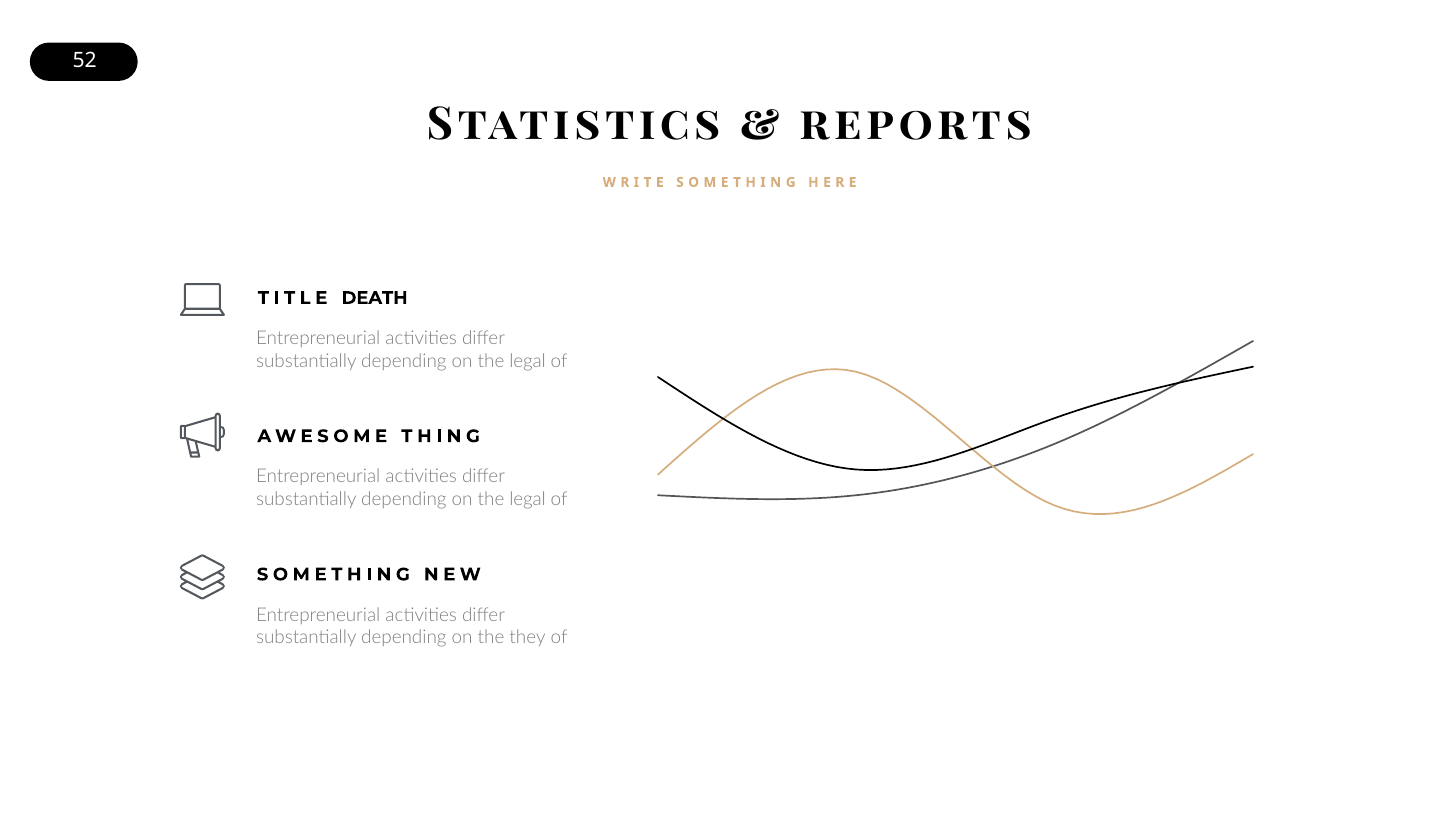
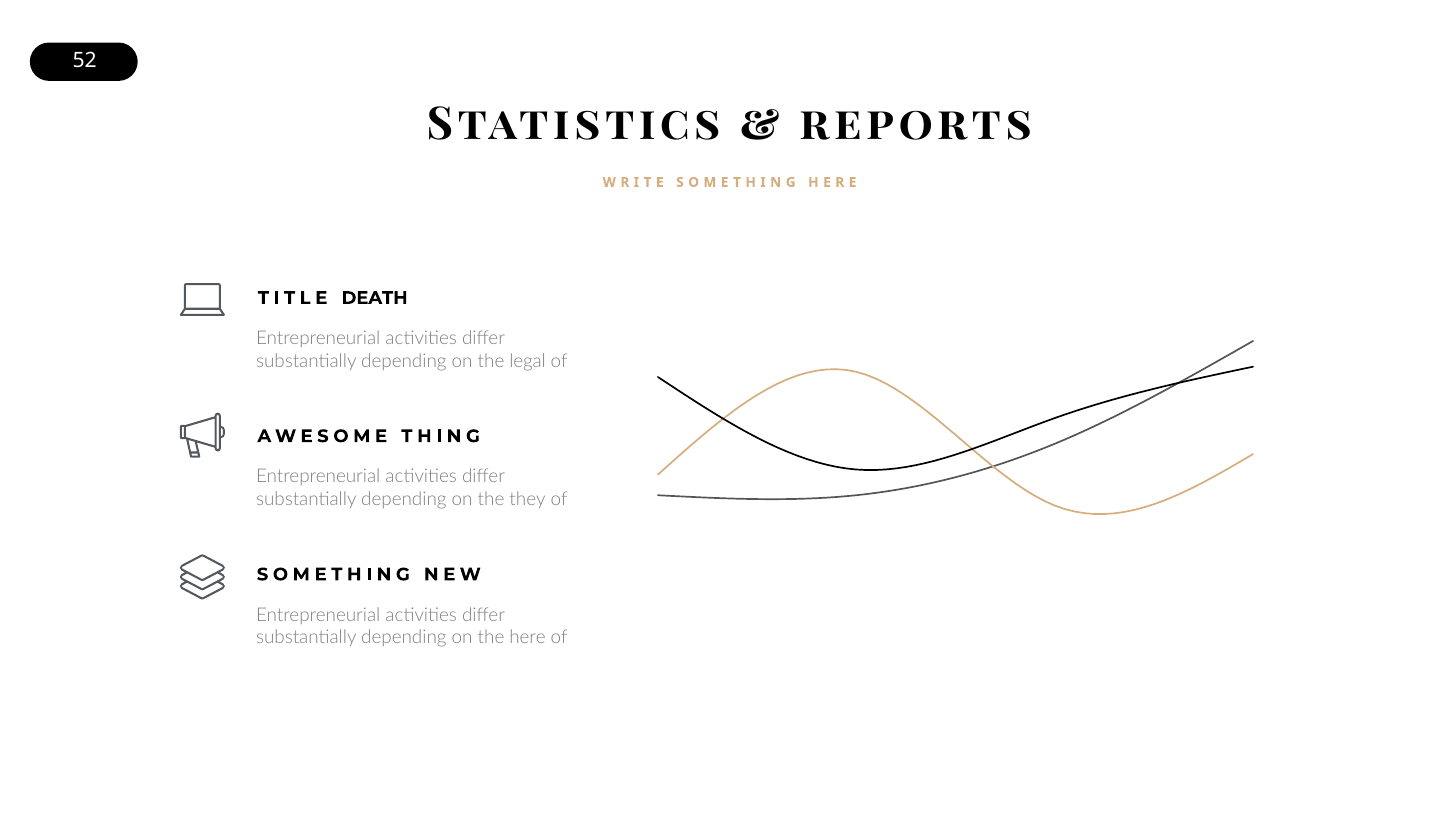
legal: legal -> they (528, 499)
they: they -> here (528, 638)
